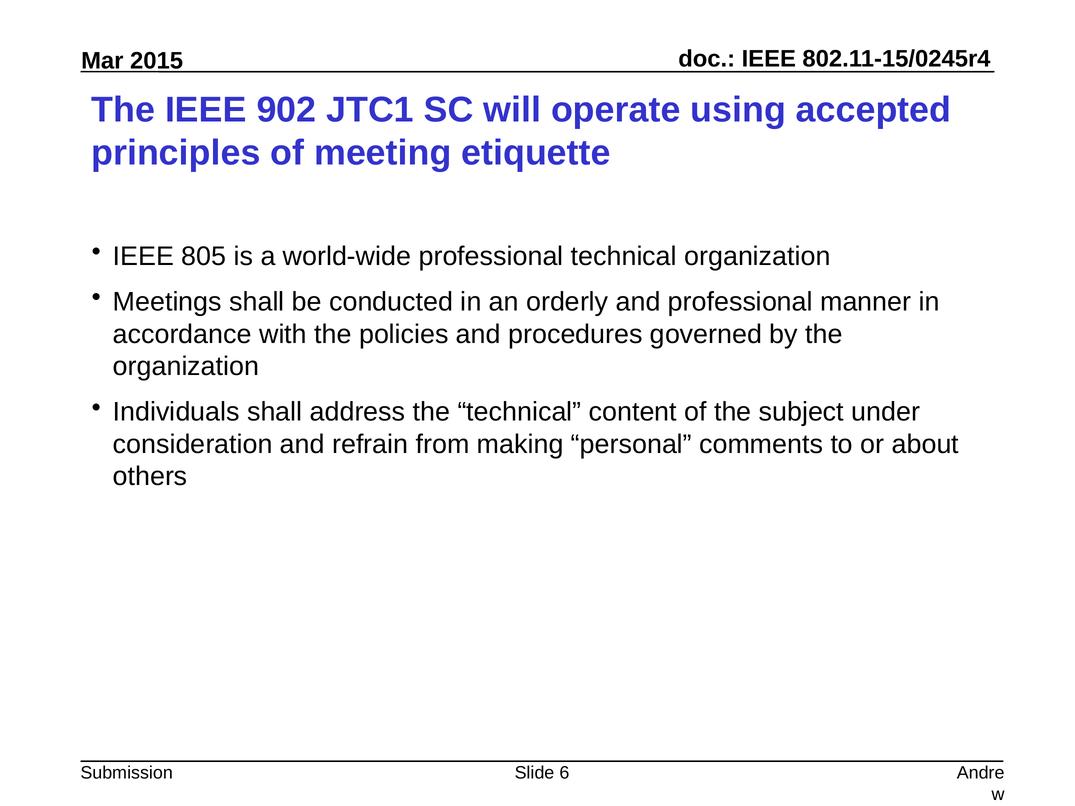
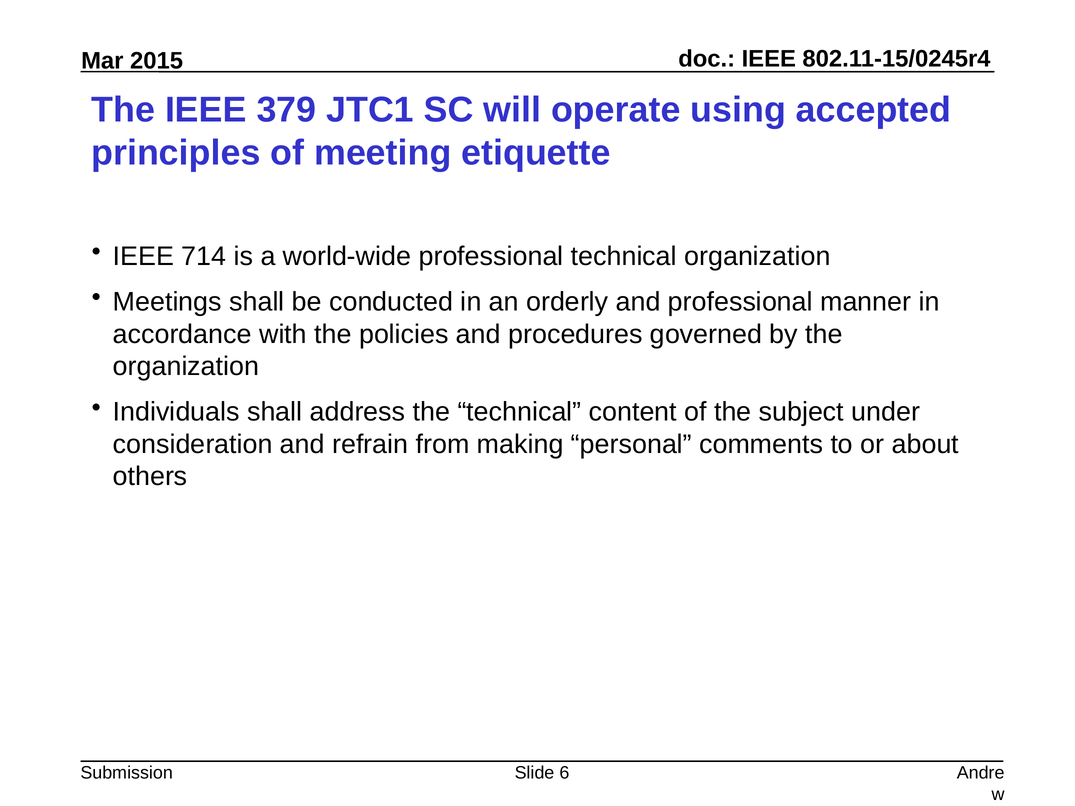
902: 902 -> 379 (286, 110)
805: 805 -> 714 (204, 256)
